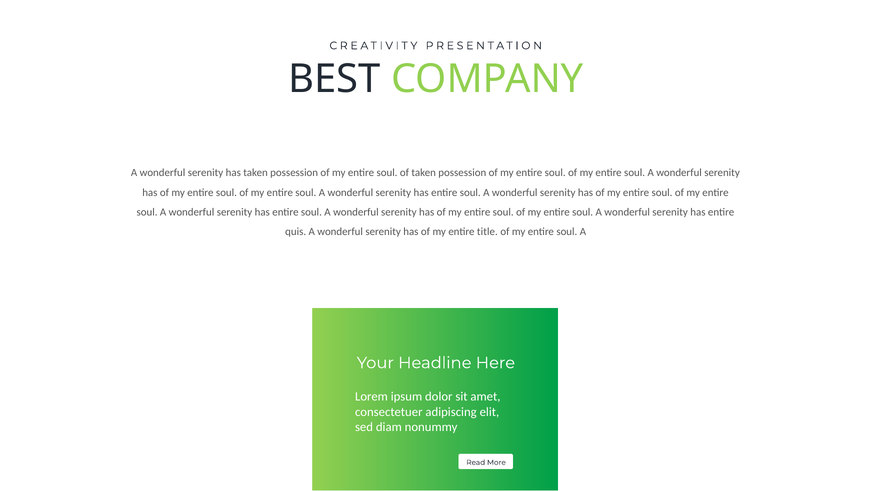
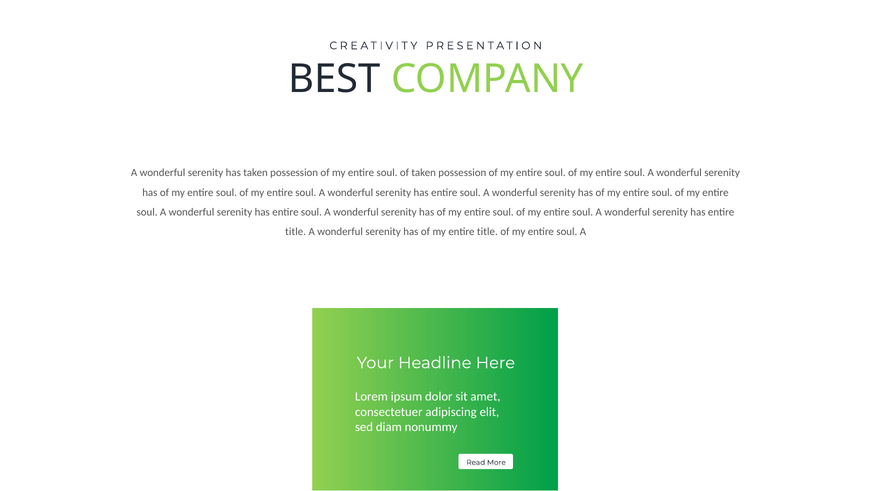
quis: quis -> title (296, 232)
